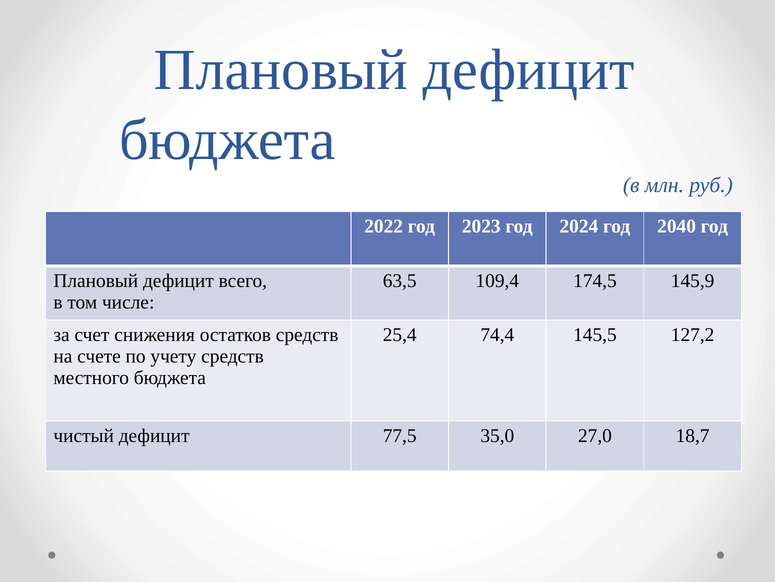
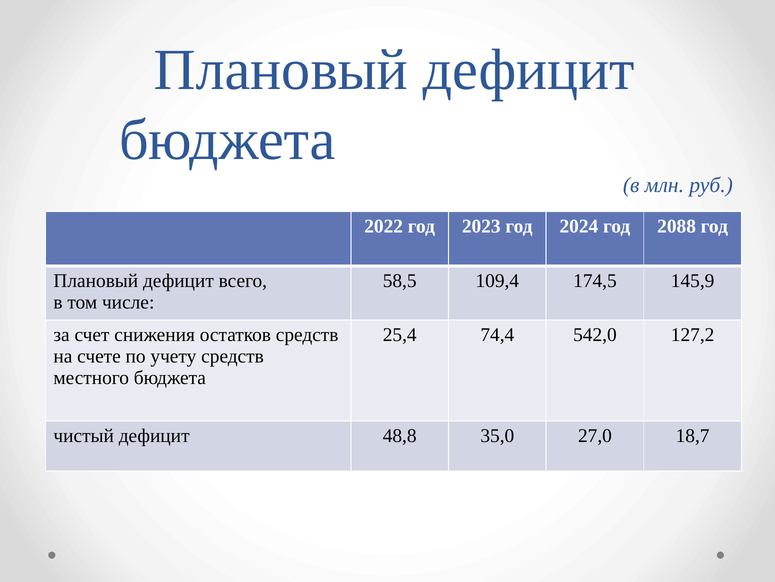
2040: 2040 -> 2088 (677, 226)
63,5: 63,5 -> 58,5 (400, 280)
145,5: 145,5 -> 542,0 (595, 335)
77,5: 77,5 -> 48,8 (400, 435)
